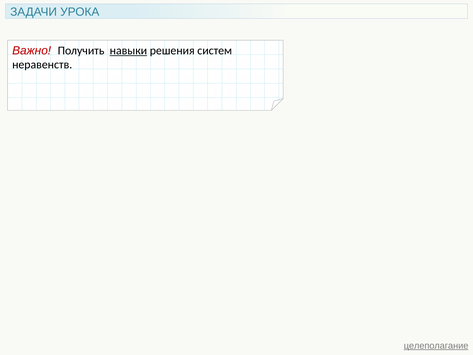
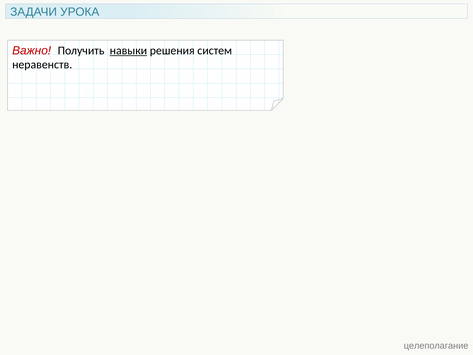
целеполагание underline: present -> none (436, 346)
